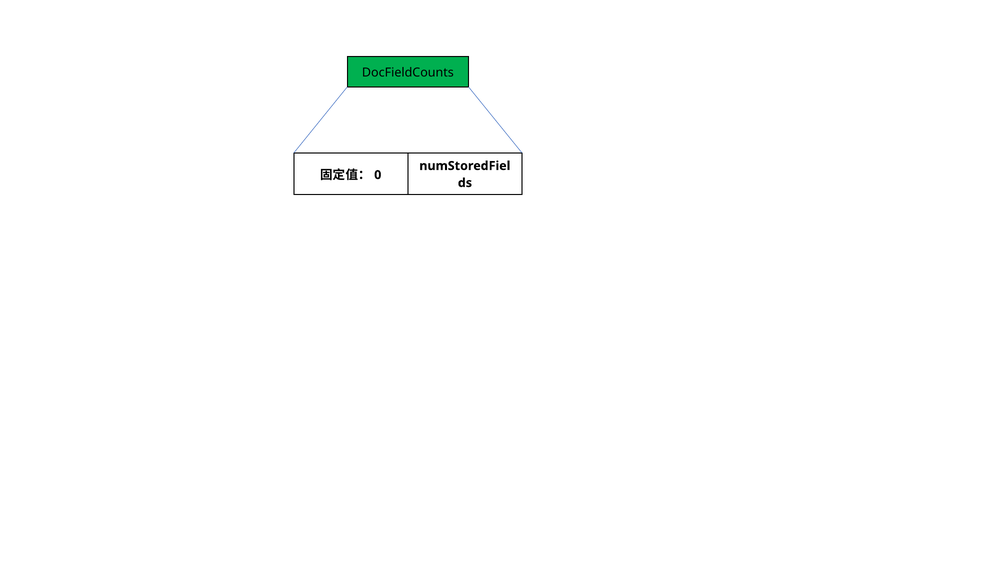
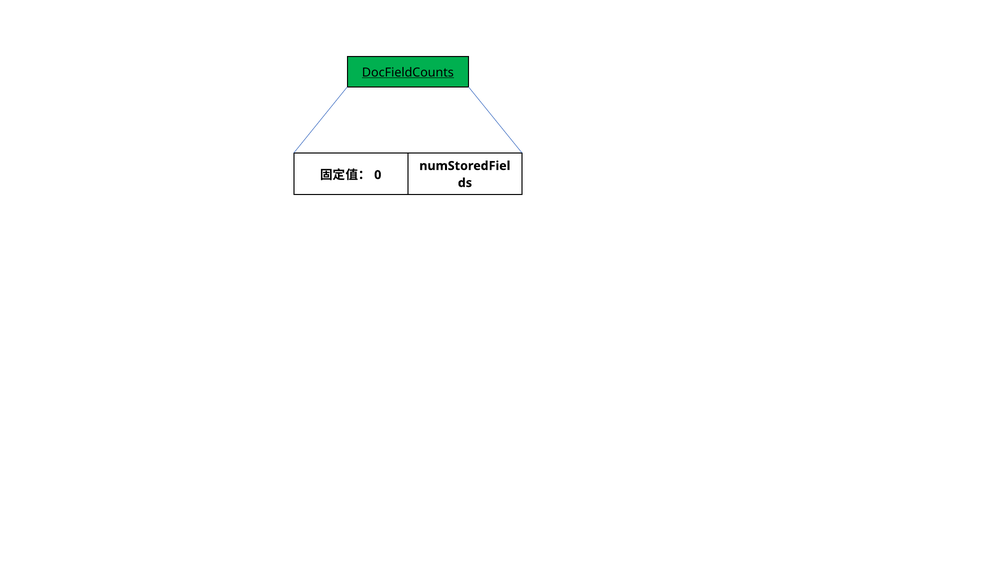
DocFieldCounts underline: none -> present (408, 72)
